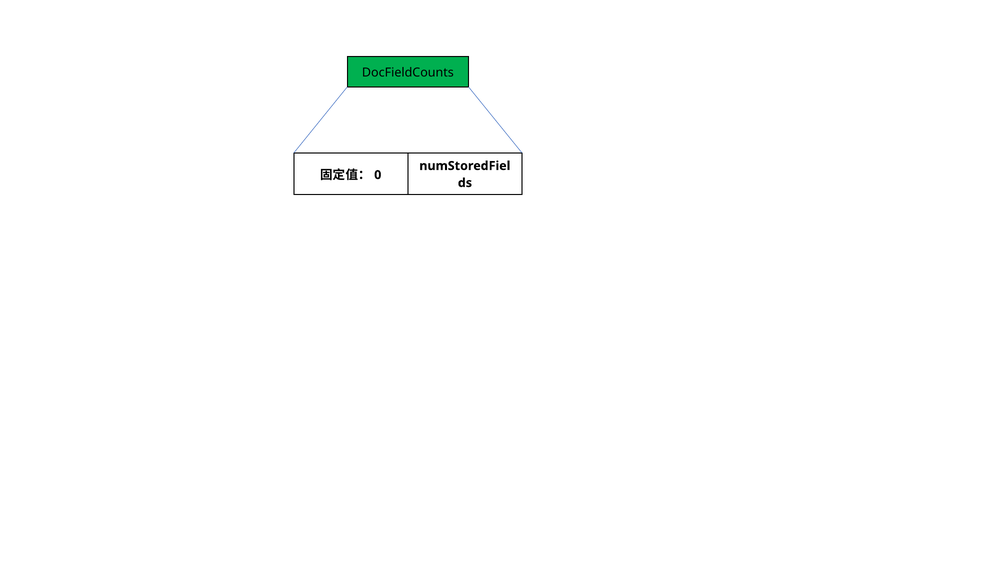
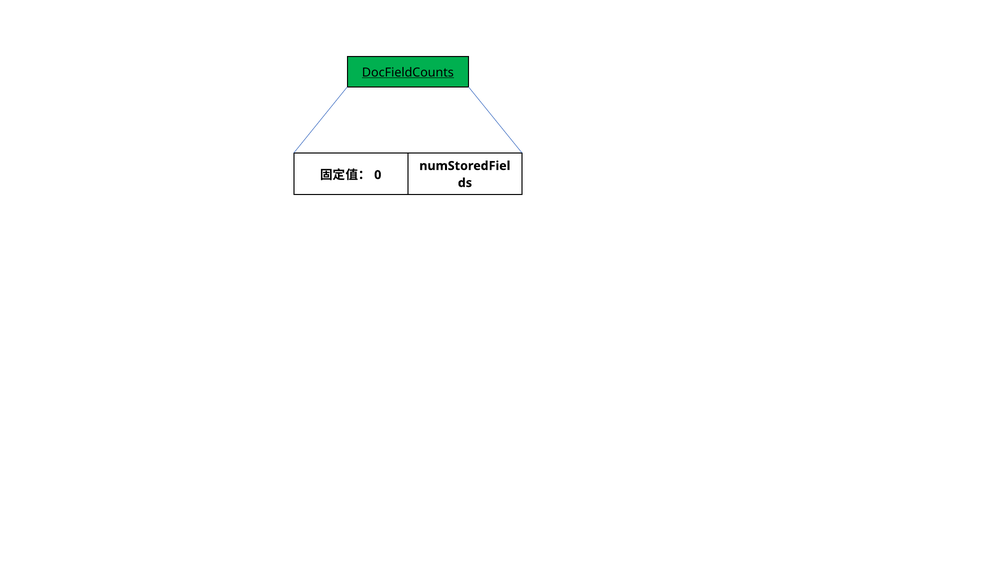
DocFieldCounts underline: none -> present (408, 72)
